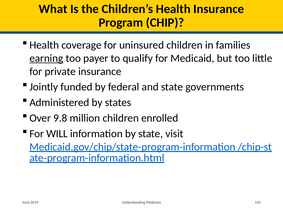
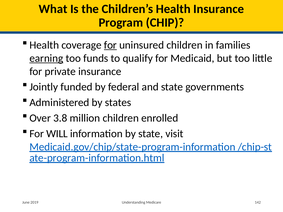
for underline: none -> present (110, 45)
payer: payer -> funds (96, 58)
9.8: 9.8 -> 3.8 (60, 118)
